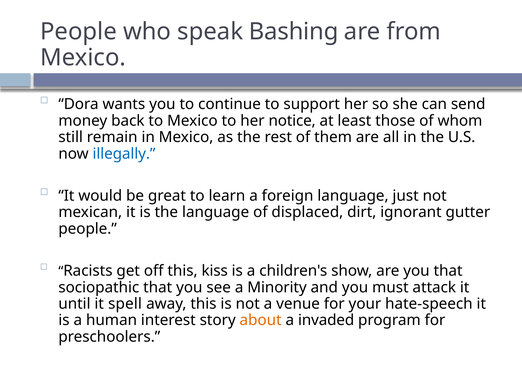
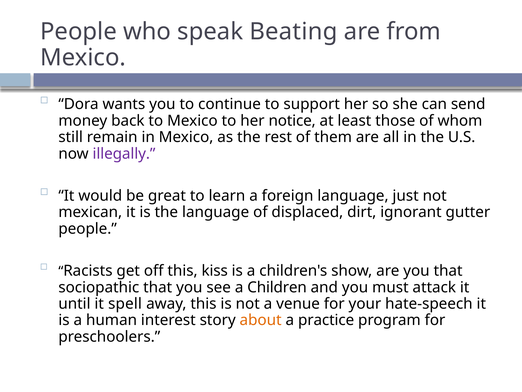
Bashing: Bashing -> Beating (293, 32)
illegally colour: blue -> purple (124, 153)
Minority: Minority -> Children (277, 287)
invaded: invaded -> practice (326, 320)
